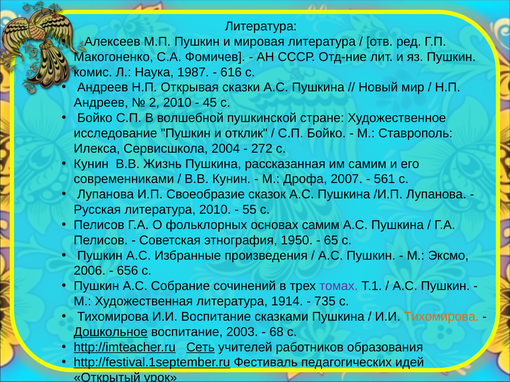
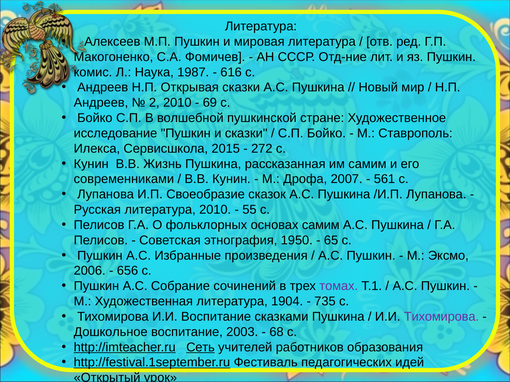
45: 45 -> 69 (210, 103)
и отклик: отклик -> сказки (246, 133)
2004: 2004 -> 2015 (226, 149)
1914: 1914 -> 1904 (287, 302)
Тихомирова colour: orange -> purple (441, 317)
Дошкольное underline: present -> none (111, 332)
